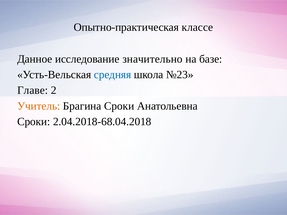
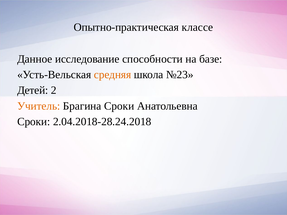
значительно: значительно -> способности (152, 59)
средняя colour: blue -> orange (113, 75)
Главе: Главе -> Детей (33, 90)
2.04.2018-68.04.2018: 2.04.2018-68.04.2018 -> 2.04.2018-28.24.2018 (102, 122)
